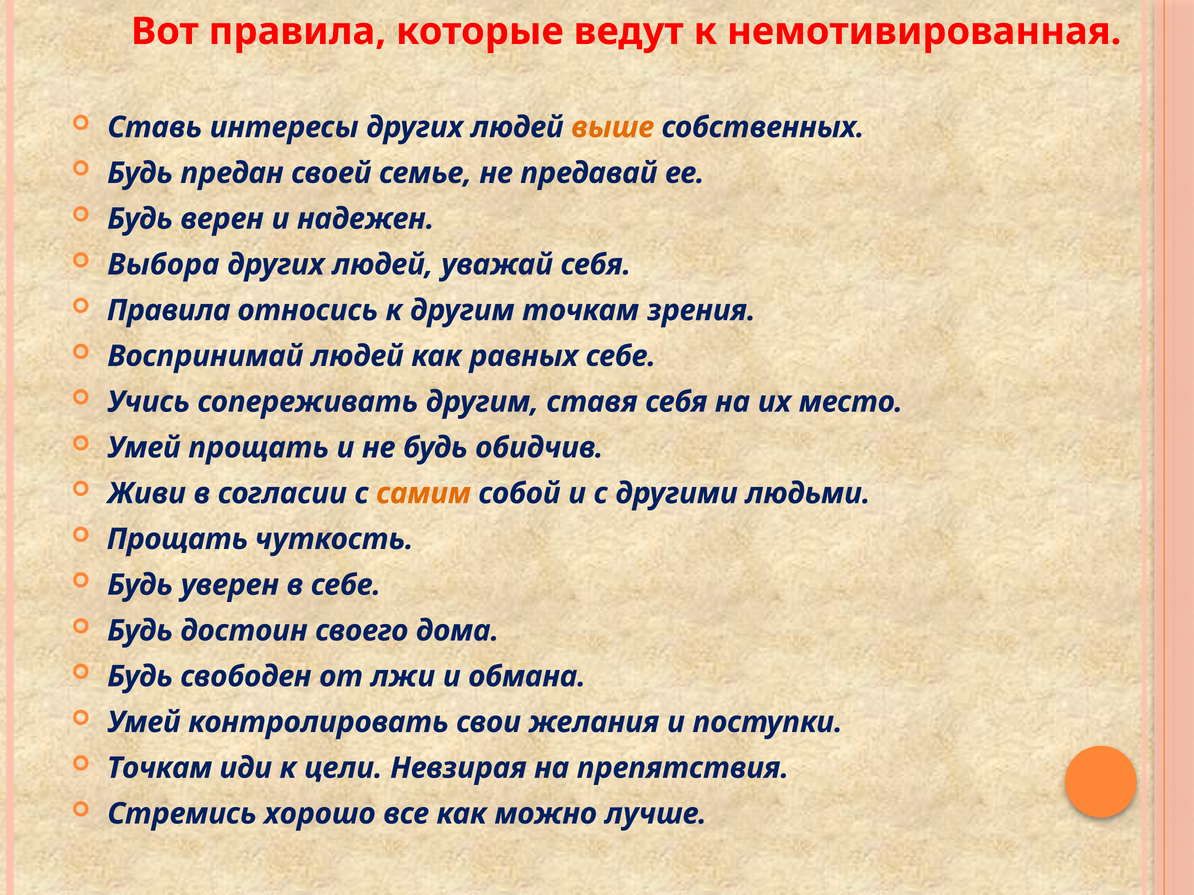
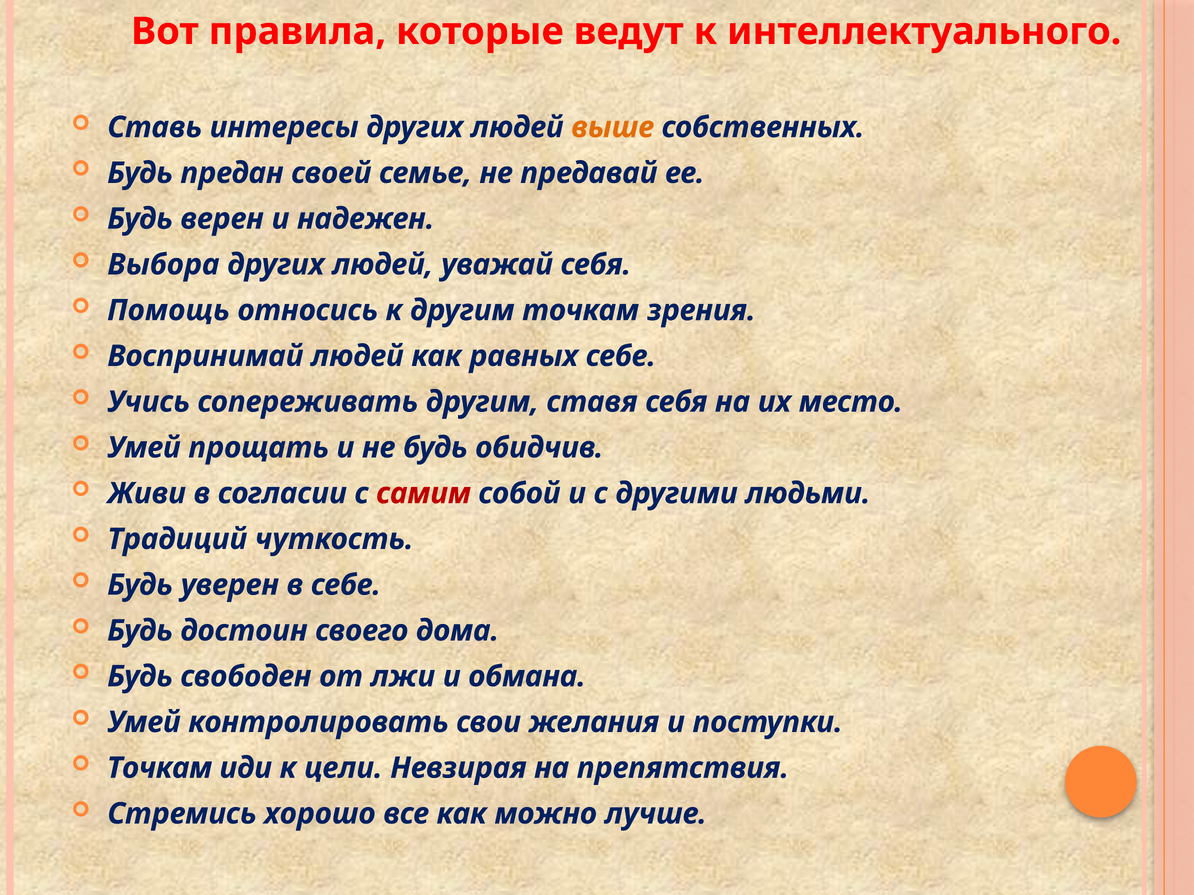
немотивированная: немотивированная -> интеллектуального (924, 31)
Правила: Правила -> Помощь (168, 311)
самим colour: orange -> red (424, 494)
Прощать: Прощать -> Традиций (177, 539)
